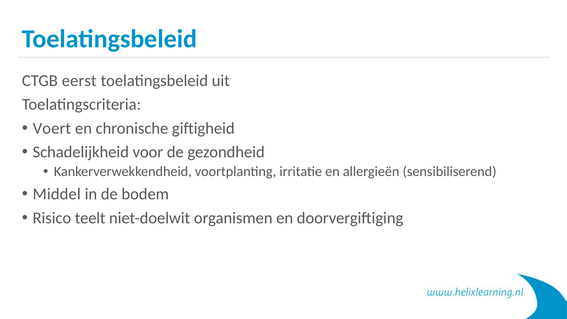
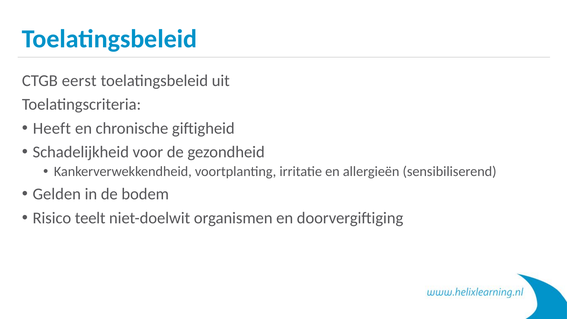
Voert: Voert -> Heeft (52, 128)
Middel: Middel -> Gelden (57, 194)
